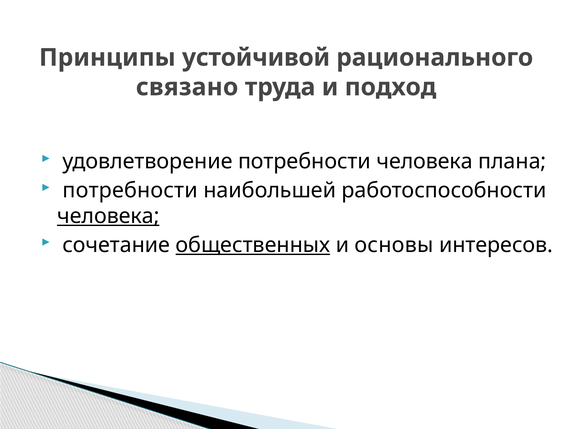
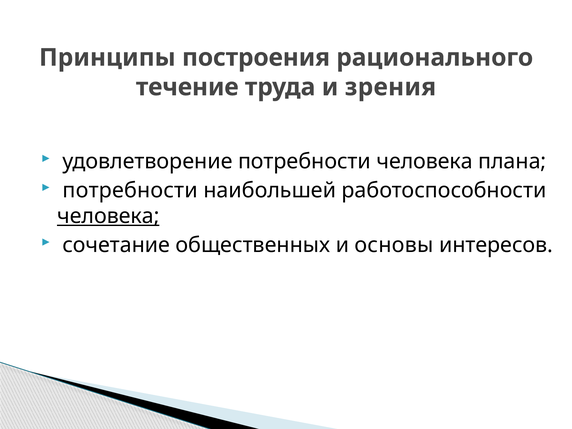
устойчивой: устойчивой -> построения (256, 58)
связано: связано -> течение (187, 87)
подход: подход -> зрения (390, 87)
общественных underline: present -> none (253, 245)
